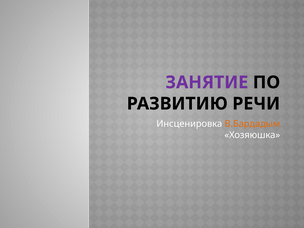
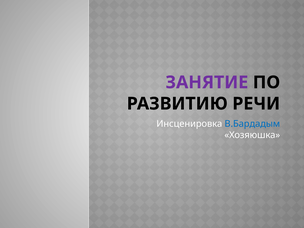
В.Бардадым colour: orange -> blue (252, 124)
